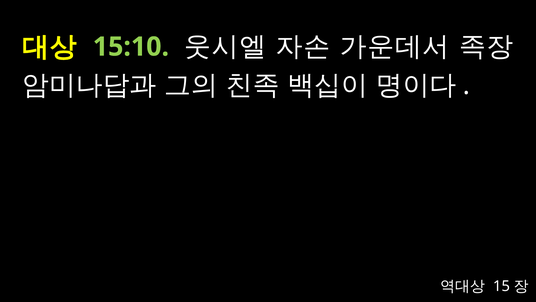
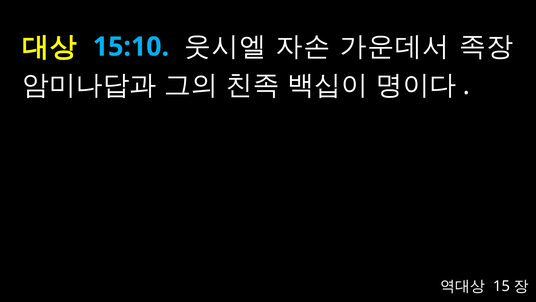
15:10 colour: light green -> light blue (131, 47)
